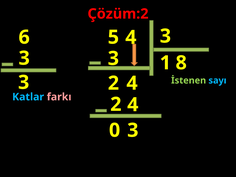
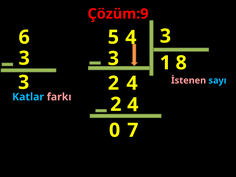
Çözüm:2: Çözüm:2 -> Çözüm:9 (118, 14)
İstenen colour: light green -> pink (189, 80)
0 3: 3 -> 7 (133, 130)
